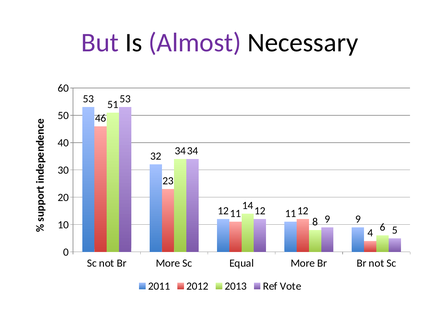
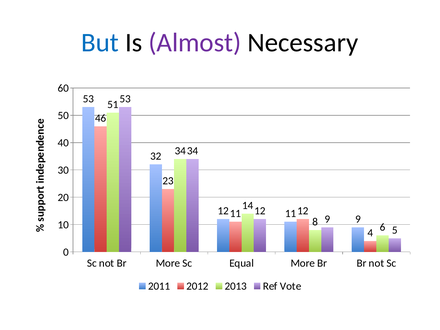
But colour: purple -> blue (100, 43)
